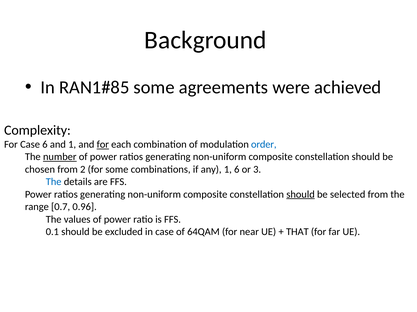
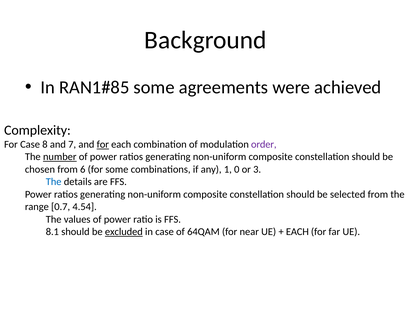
Case 6: 6 -> 8 (45, 145)
and 1: 1 -> 7 (72, 145)
order colour: blue -> purple (264, 145)
2: 2 -> 6 (83, 170)
1 6: 6 -> 0 (237, 170)
should underline: present -> none (301, 195)
0.96: 0.96 -> 4.54 (85, 207)
0.1: 0.1 -> 8.1 (52, 232)
excluded underline: none -> present (124, 232)
THAT: THAT -> EACH (297, 232)
